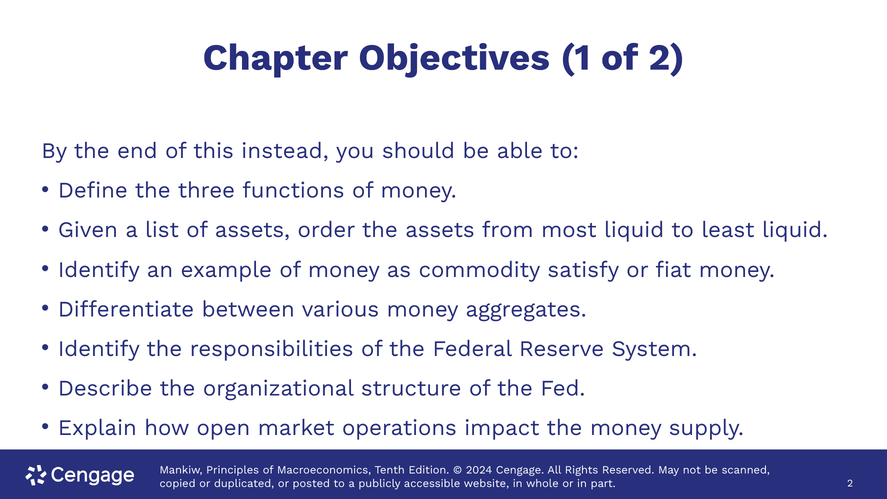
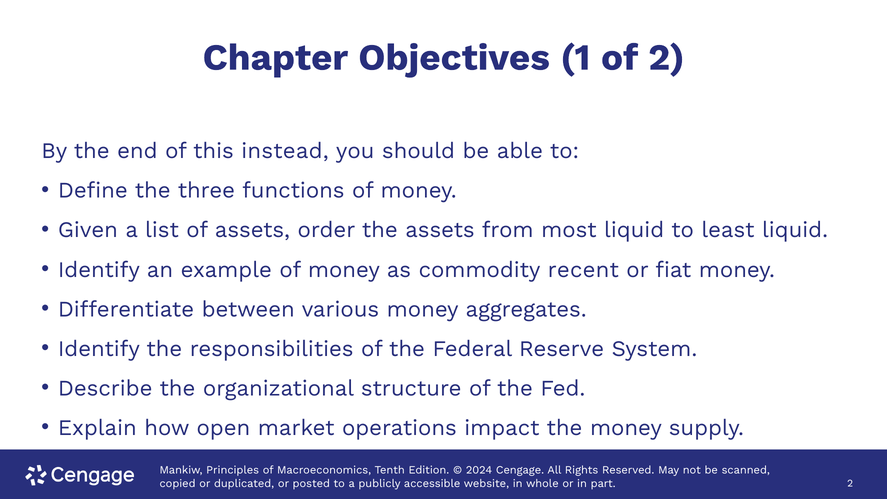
satisfy: satisfy -> recent (583, 270)
